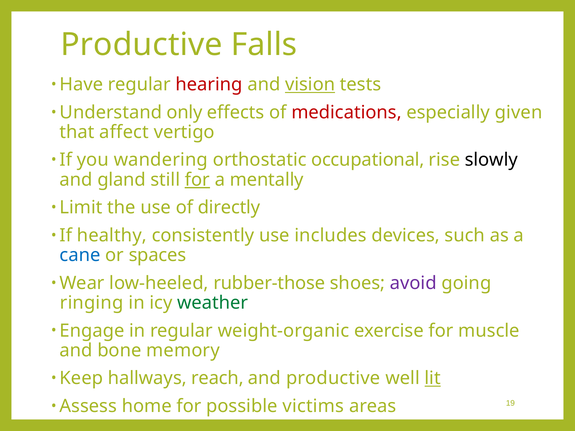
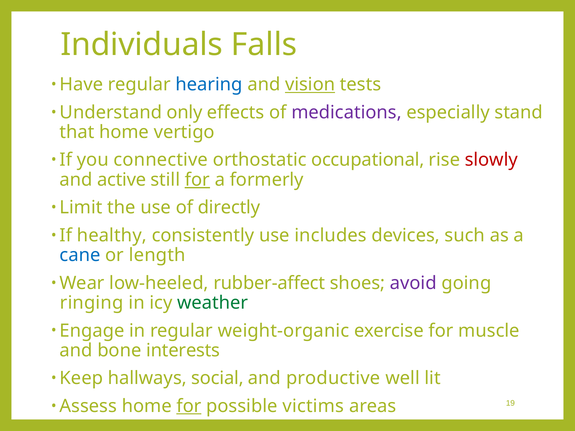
Productive: Productive -> Individuals (142, 45)
hearing colour: red -> blue (209, 85)
medications colour: red -> purple (346, 112)
given: given -> stand (519, 112)
that affect: affect -> home (124, 132)
wandering: wandering -> connective (161, 160)
slowly colour: black -> red (491, 160)
gland: gland -> active (122, 180)
mentally: mentally -> formerly (267, 180)
spaces: spaces -> length (157, 255)
rubber-those: rubber-those -> rubber-affect (269, 283)
memory: memory -> interests (183, 351)
reach: reach -> social (217, 378)
lit underline: present -> none (433, 378)
for underline: none -> present (189, 406)
